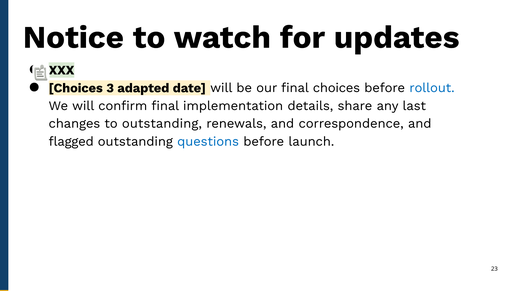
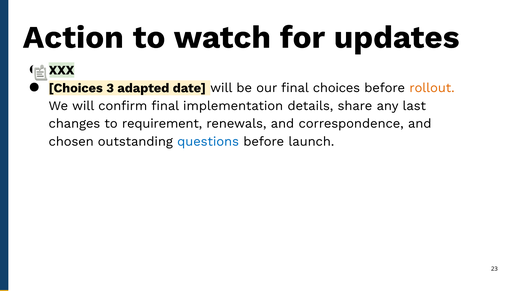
Notice: Notice -> Action (73, 37)
rollout colour: blue -> orange (432, 88)
to outstanding: outstanding -> requirement (162, 124)
flagged: flagged -> chosen (71, 141)
